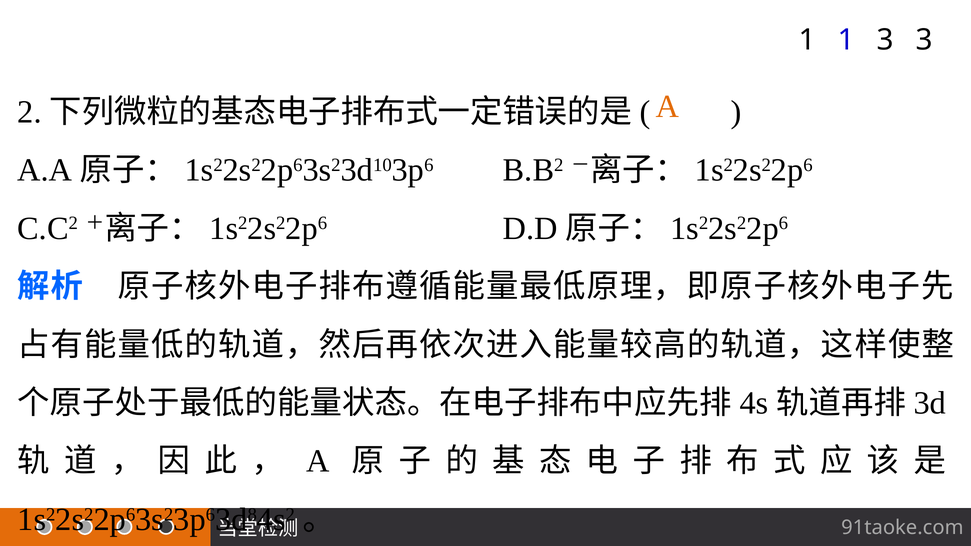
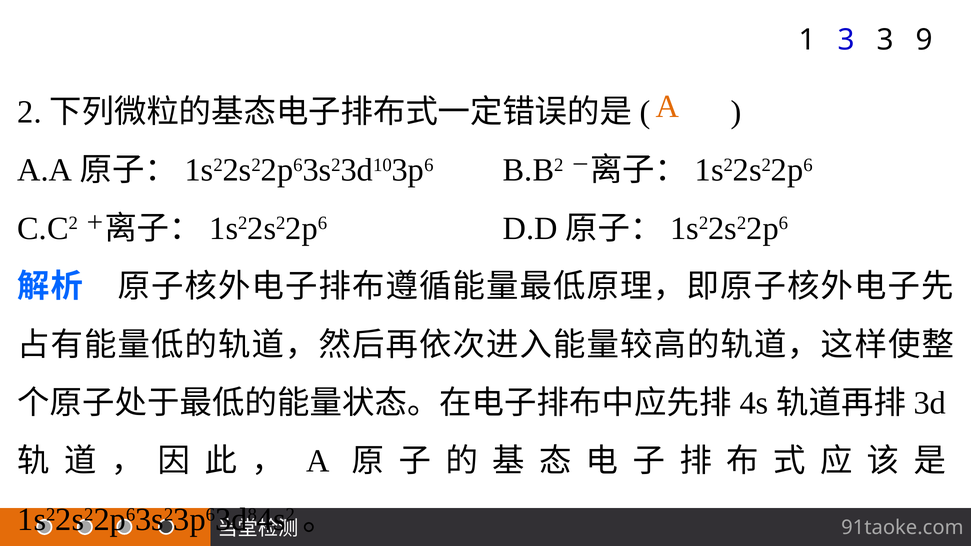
1 1: 1 -> 3 (846, 40)
3 3: 3 -> 9 (924, 40)
